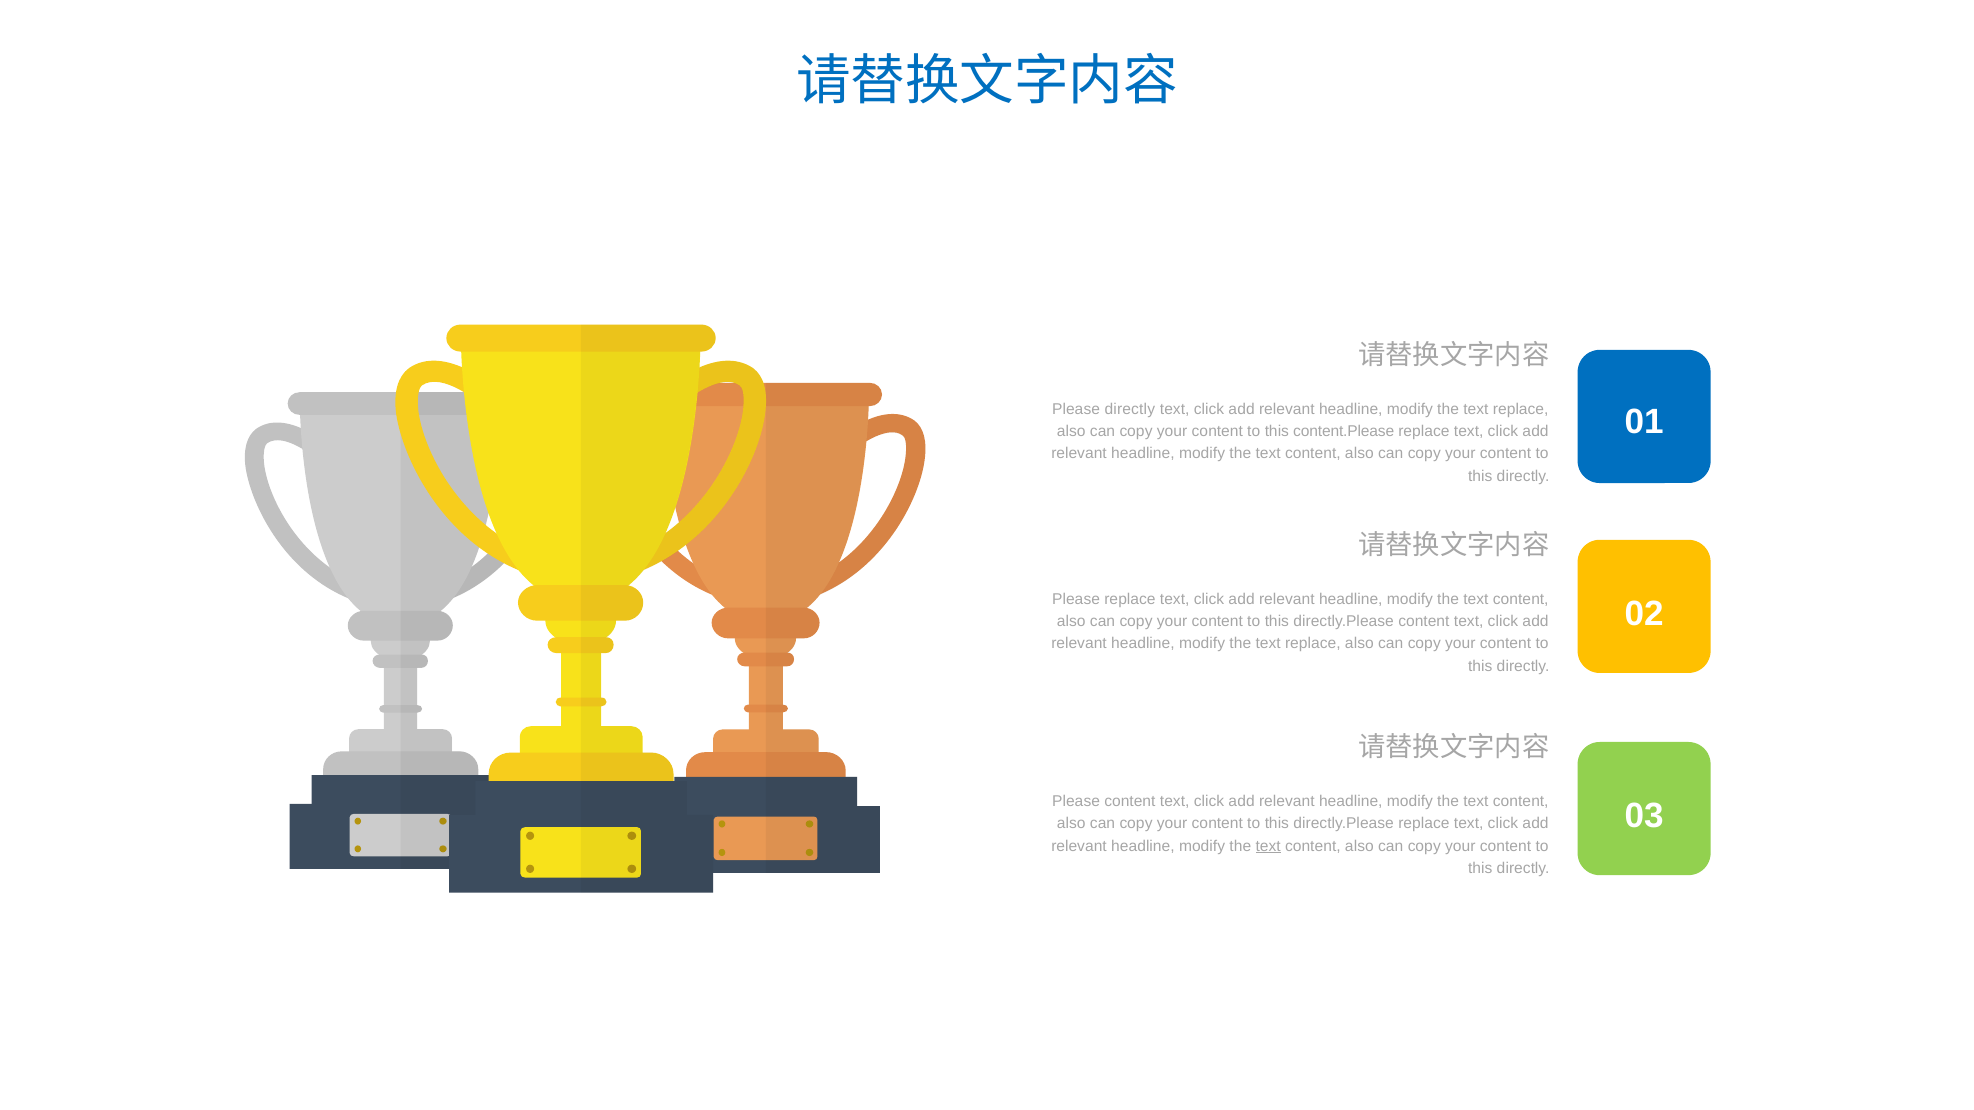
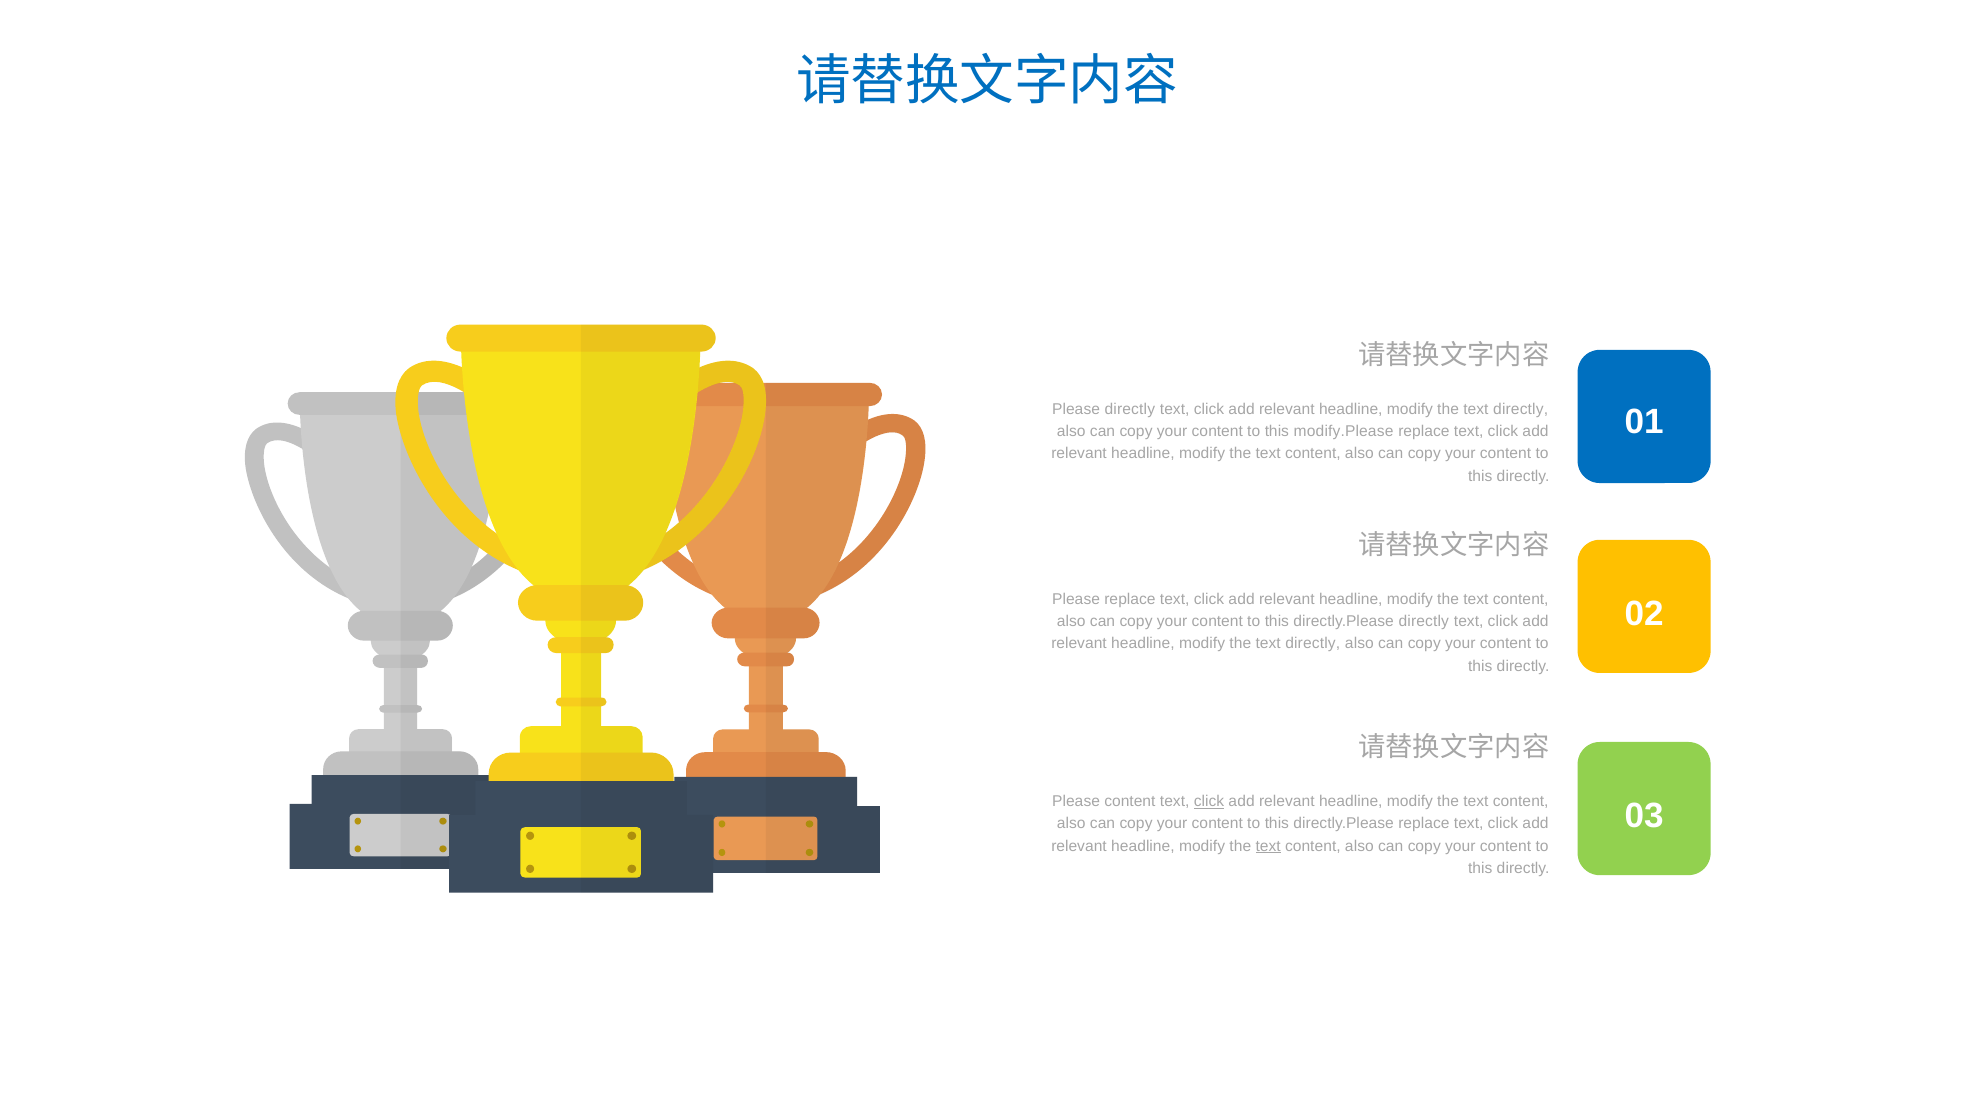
replace: replace -> directly (1521, 409)
content.Please: content.Please -> modify.Please (1344, 432)
directly.Please content: content -> directly (1424, 622)
replace: replace -> directly (1313, 644)
click underline: none -> present (1209, 802)
